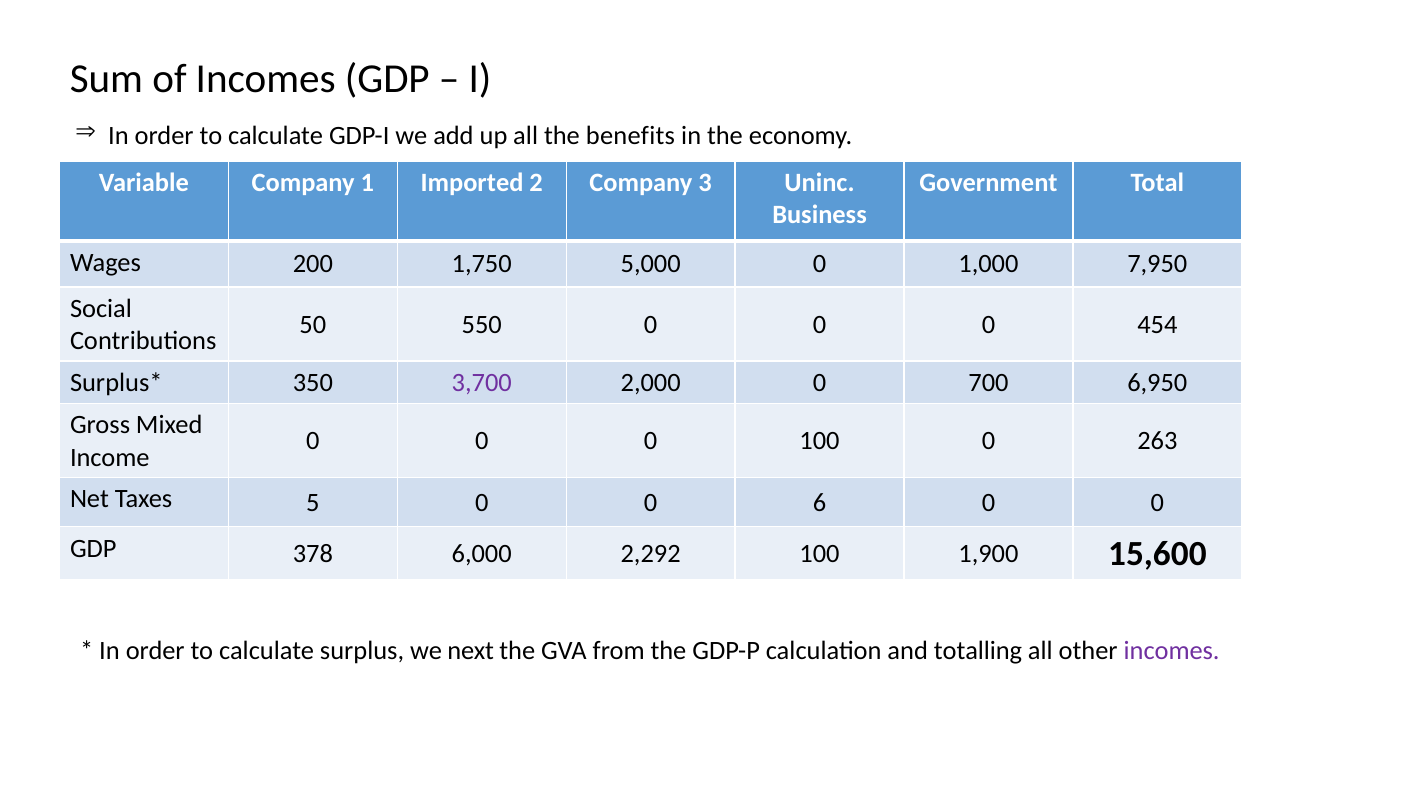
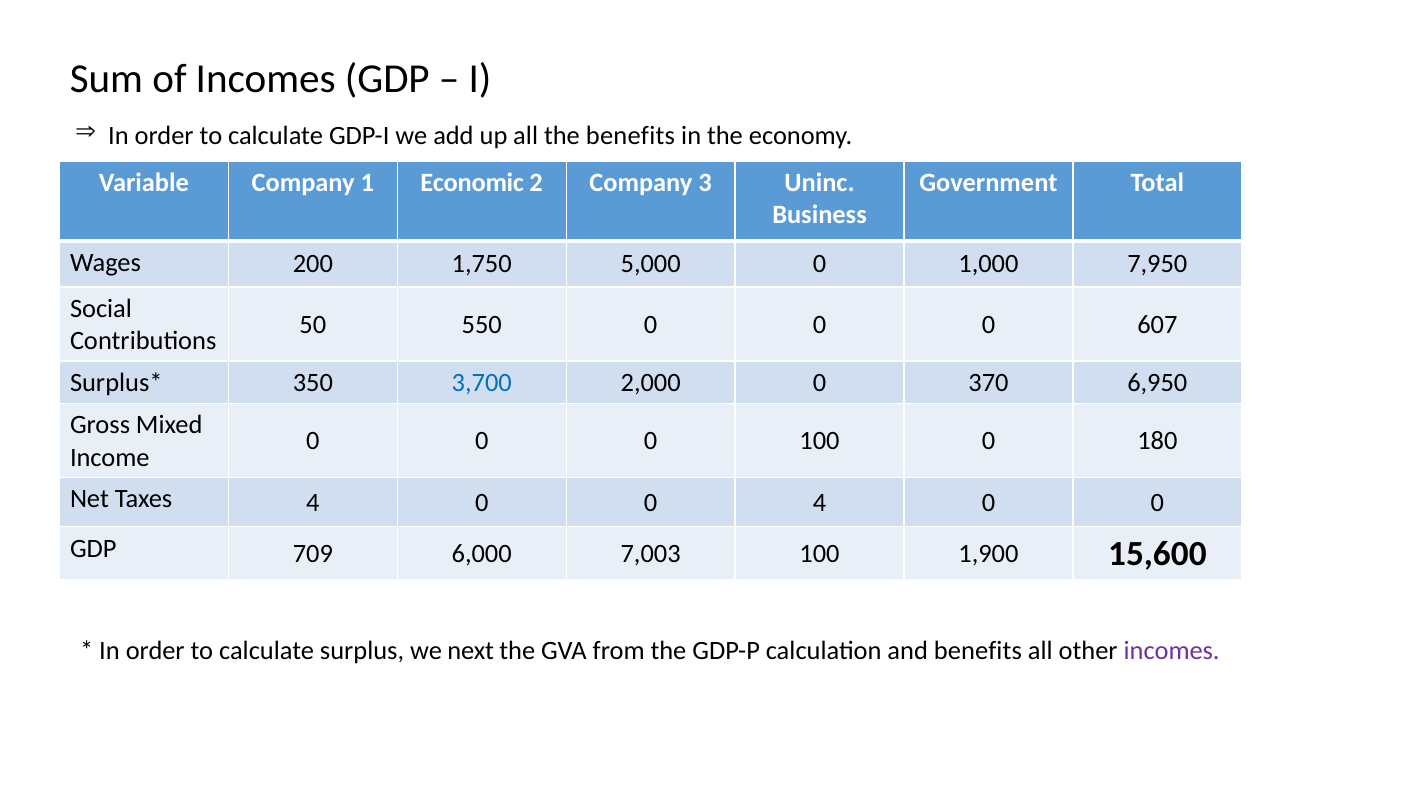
Imported: Imported -> Economic (472, 183)
454: 454 -> 607 (1157, 324)
3,700 colour: purple -> blue (482, 383)
700: 700 -> 370 (988, 383)
263: 263 -> 180 (1157, 441)
Taxes 5: 5 -> 4 (313, 503)
0 6: 6 -> 4 (820, 503)
378: 378 -> 709 (313, 554)
2,292: 2,292 -> 7,003 (651, 554)
and totalling: totalling -> benefits (978, 651)
